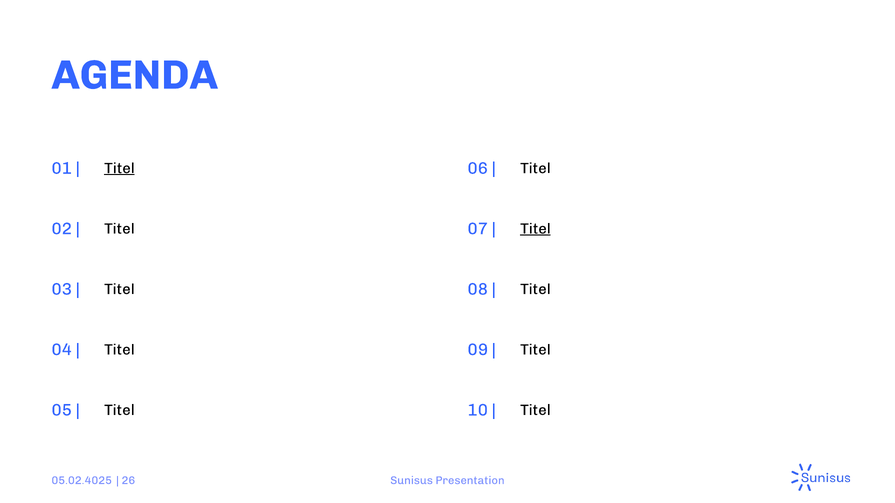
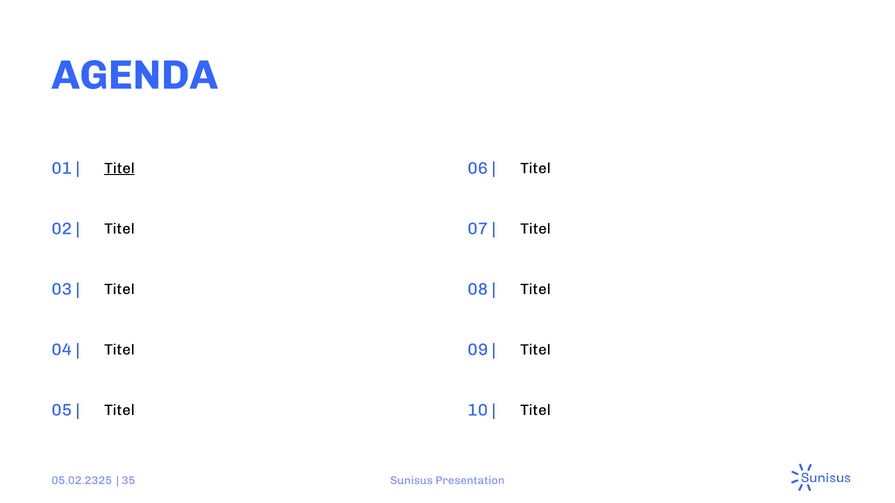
Titel underline: present -> none (535, 229)
05.02.4025: 05.02.4025 -> 05.02.2325 (82, 481)
26: 26 -> 35 (128, 481)
